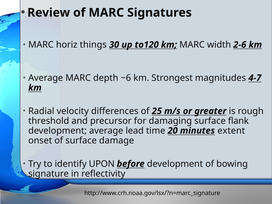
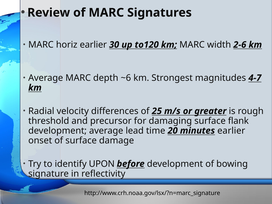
horiz things: things -> earlier (93, 45)
minutes extent: extent -> earlier (231, 131)
